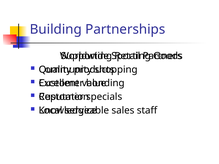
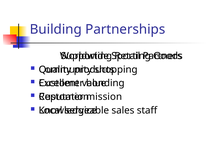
specials: specials -> mission (104, 97)
